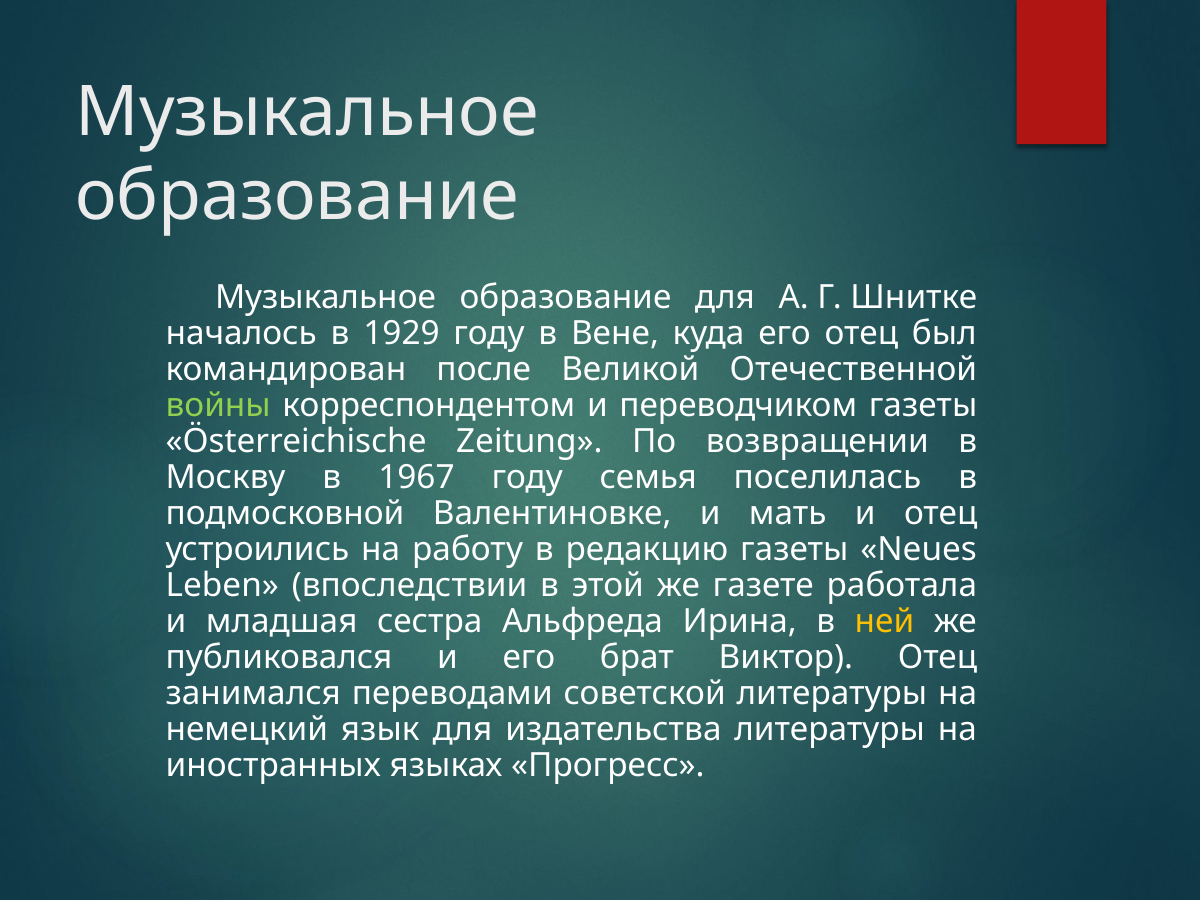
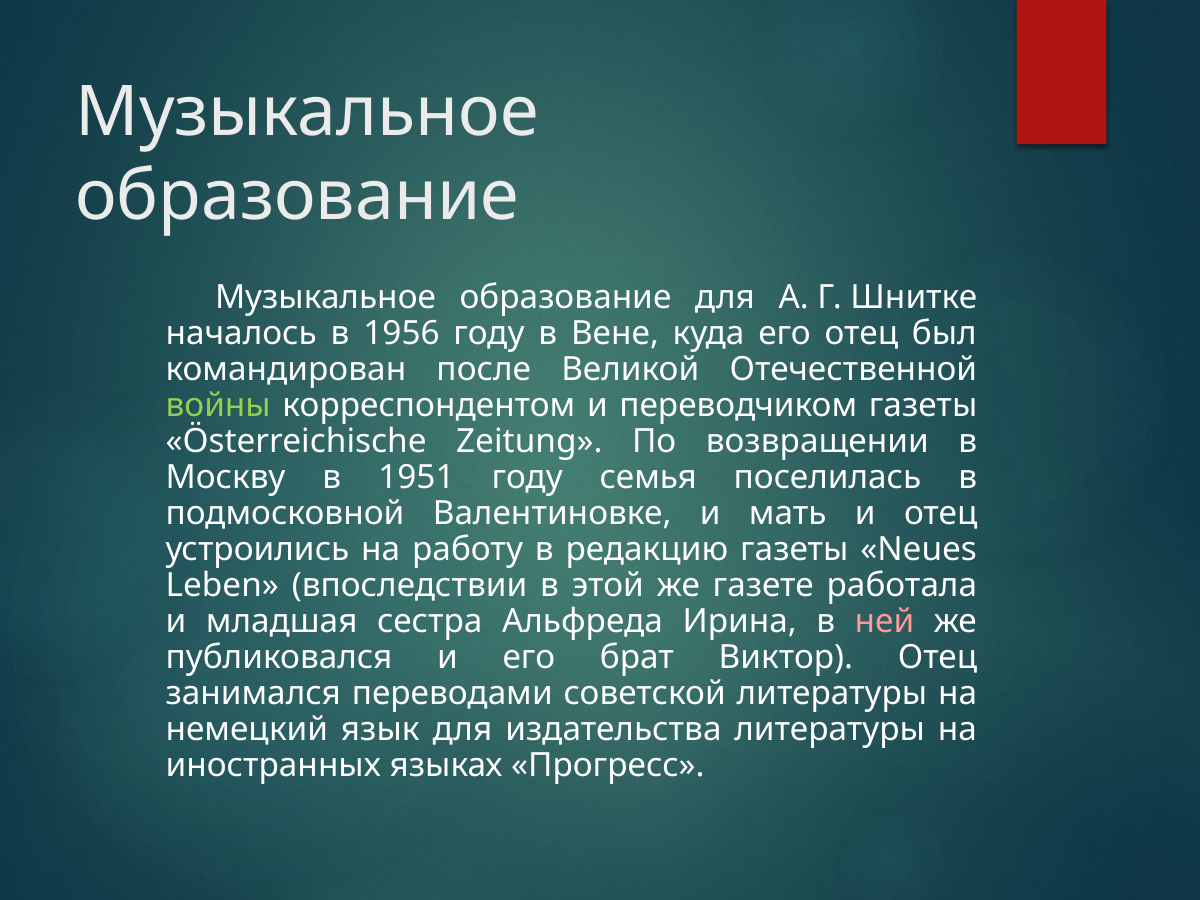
1929: 1929 -> 1956 (402, 334)
1967: 1967 -> 1951 (416, 478)
ней colour: yellow -> pink (884, 622)
